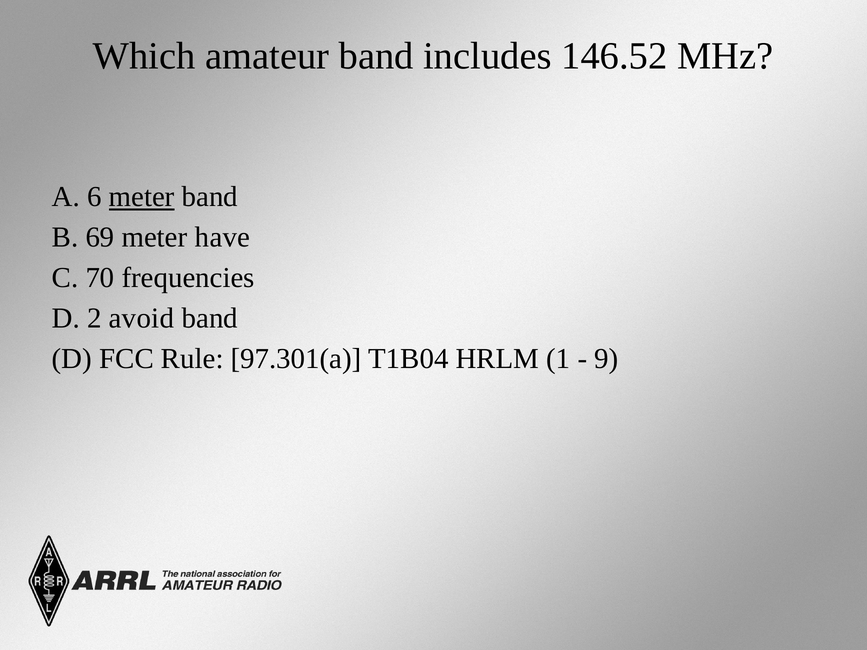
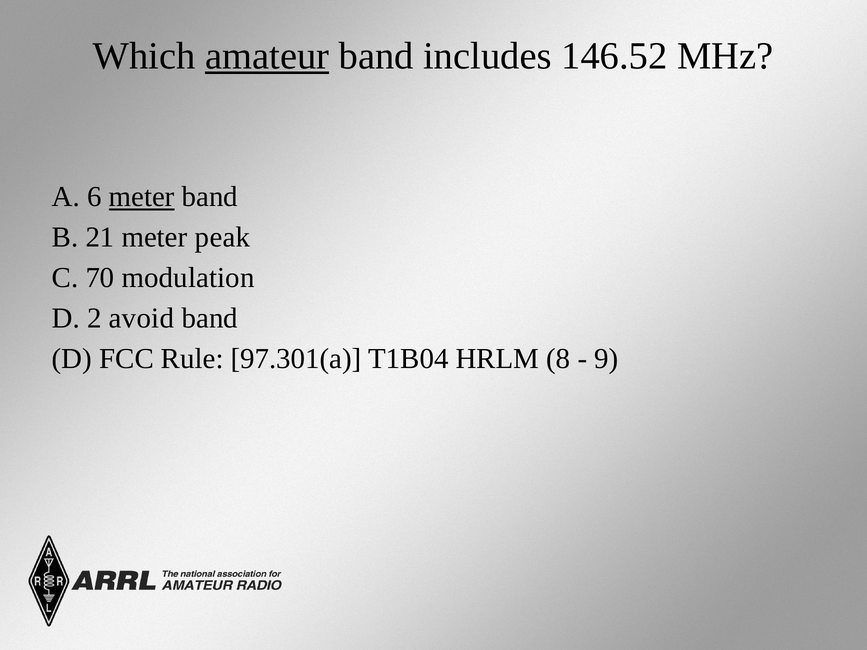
amateur underline: none -> present (267, 56)
69: 69 -> 21 (100, 237)
have: have -> peak (223, 237)
frequencies: frequencies -> modulation (188, 278)
1: 1 -> 8 (558, 359)
